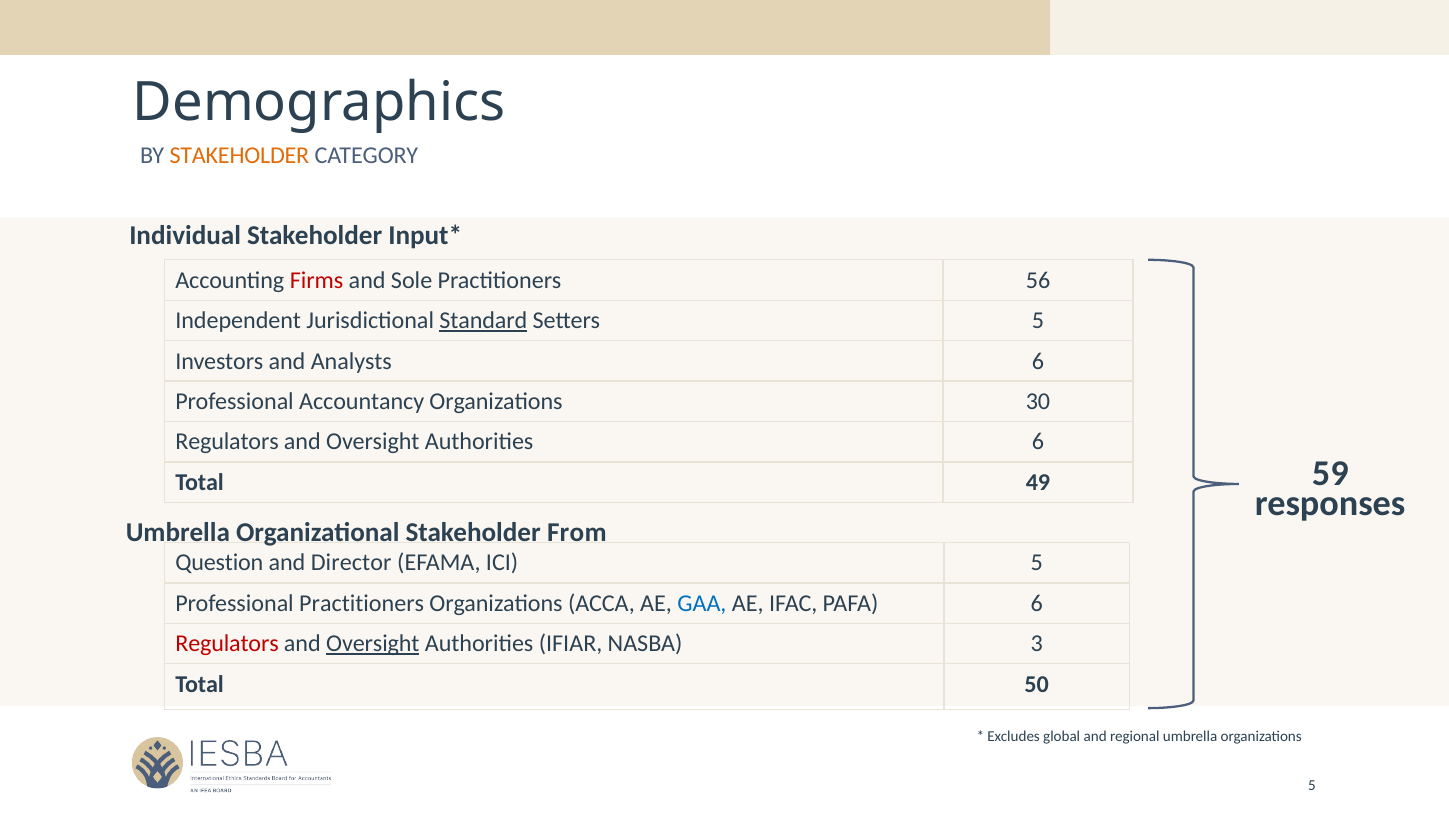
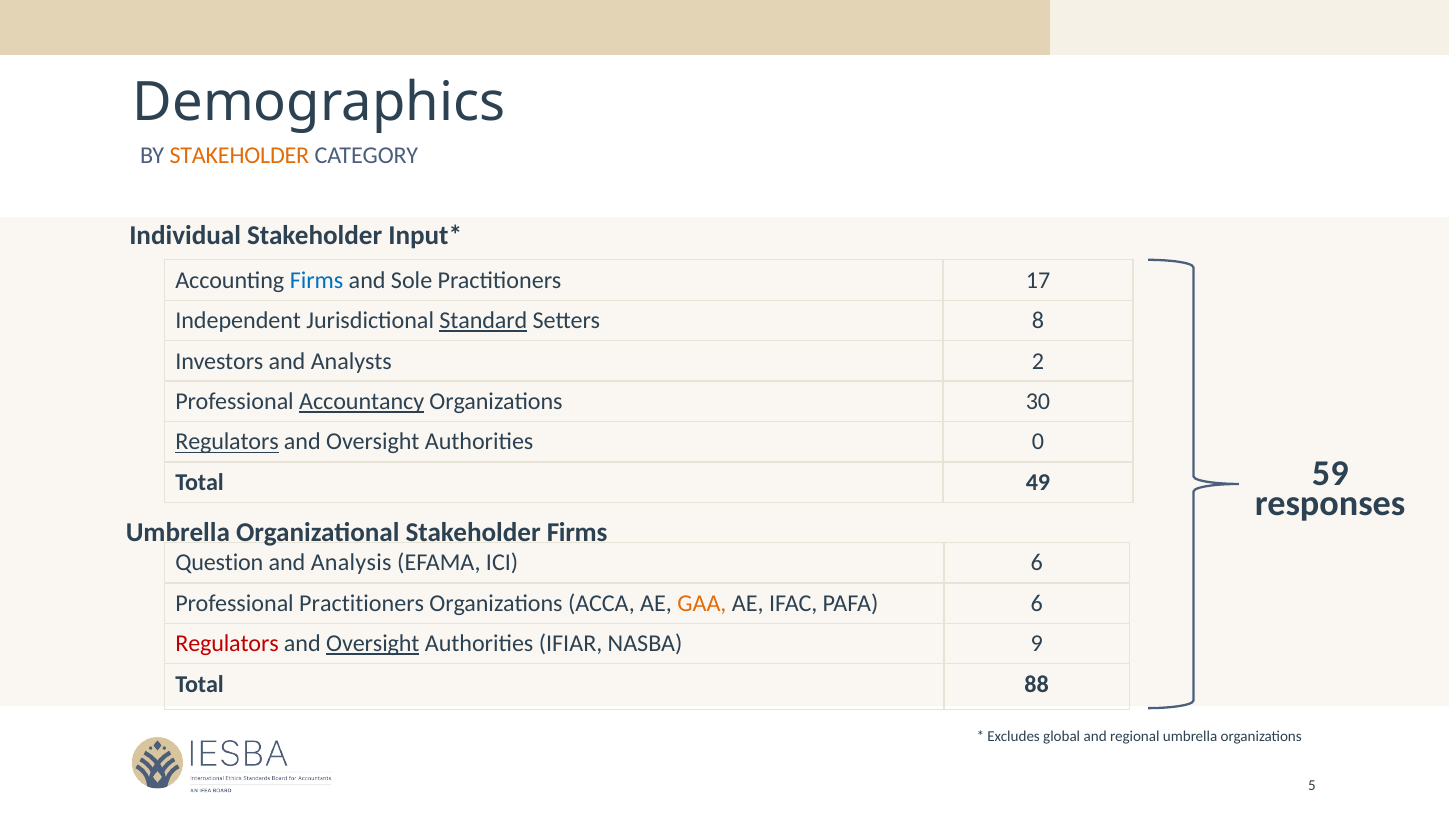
Firms colour: red -> blue (317, 280)
56: 56 -> 17 (1038, 280)
Setters 5: 5 -> 8 (1038, 321)
Analysts 6: 6 -> 2 (1038, 361)
Accountancy underline: none -> present (362, 402)
Regulators underline: none -> present (227, 442)
Authorities 6: 6 -> 0 (1038, 442)
Stakeholder From: From -> Firms (577, 533)
Director: Director -> Analysis (351, 563)
ICI 5: 5 -> 6 (1037, 563)
GAA colour: blue -> orange (702, 603)
3: 3 -> 9 (1037, 644)
50: 50 -> 88 (1037, 684)
